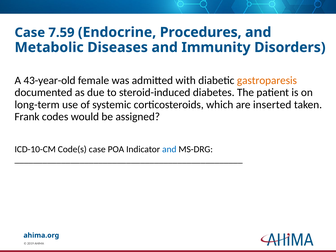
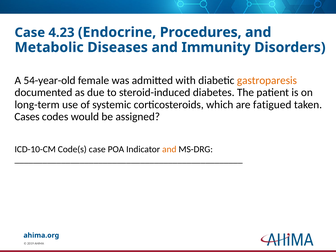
7.59: 7.59 -> 4.23 (61, 33)
43-year-old: 43-year-old -> 54-year-old (49, 80)
inserted: inserted -> fatigued (272, 105)
Frank: Frank -> Cases (27, 117)
and colour: blue -> orange (169, 149)
